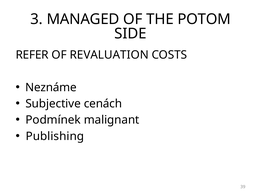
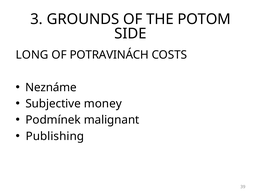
MANAGED: MANAGED -> GROUNDS (83, 19)
REFER: REFER -> LONG (32, 55)
REVALUATION: REVALUATION -> POTRAVINÁCH (109, 55)
cenách: cenách -> money (103, 104)
